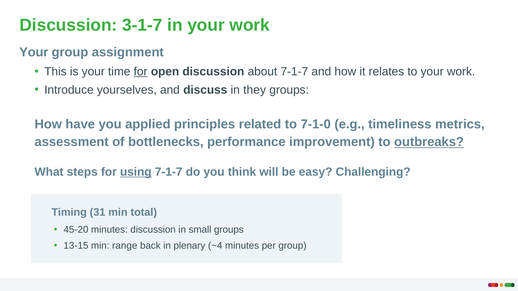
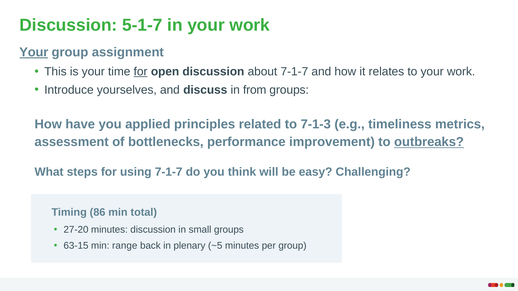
3-1-7: 3-1-7 -> 5-1-7 (142, 25)
Your underline: none -> present (34, 52)
they: they -> from (255, 90)
7-1-0: 7-1-0 -> 7-1-3 (316, 124)
using underline: present -> none (136, 172)
31: 31 -> 86 (98, 212)
45-20: 45-20 -> 27-20 (76, 230)
13-15: 13-15 -> 63-15 (76, 246)
~4: ~4 -> ~5 (215, 246)
